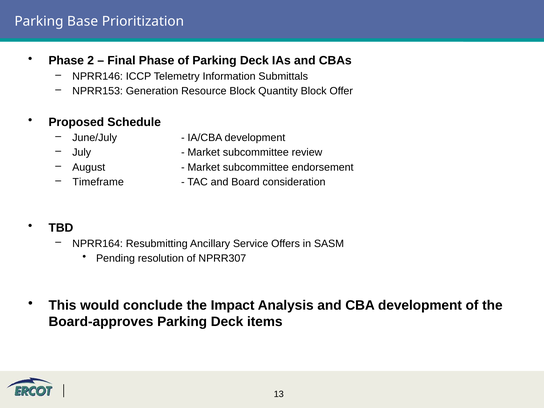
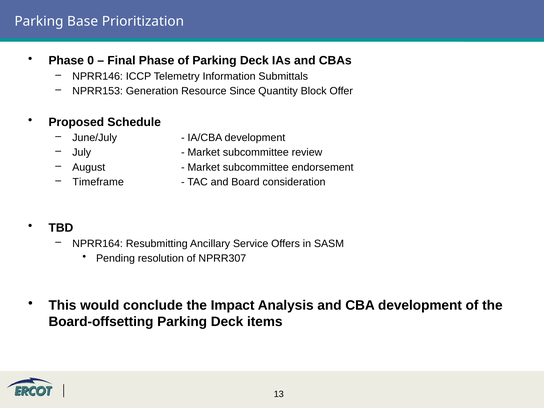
2: 2 -> 0 (91, 61)
Resource Block: Block -> Since (242, 91)
Board-approves: Board-approves -> Board-offsetting (101, 322)
